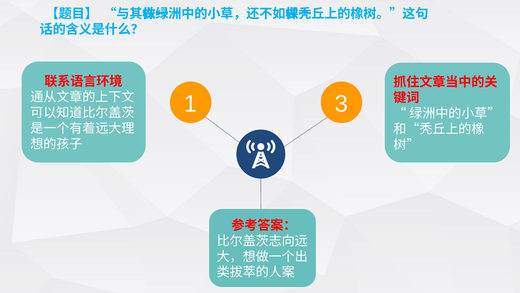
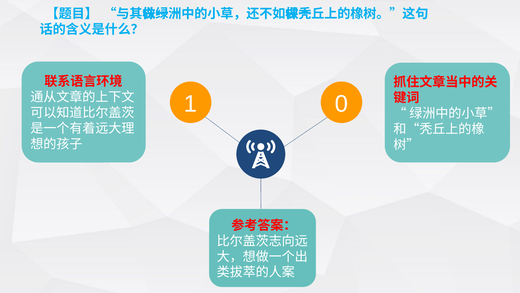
3: 3 -> 0 (341, 104)
